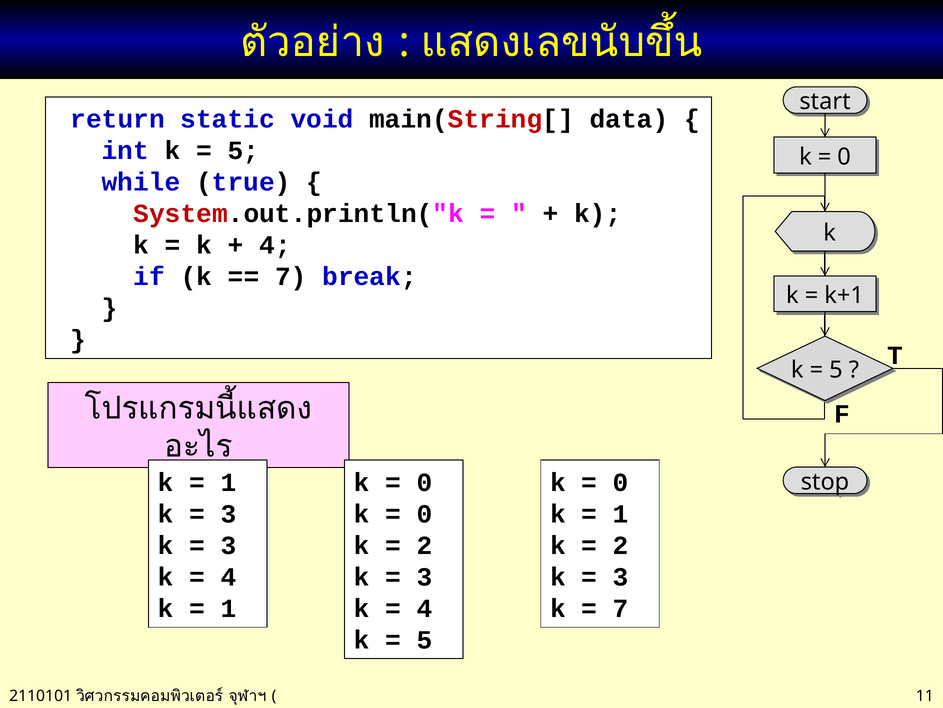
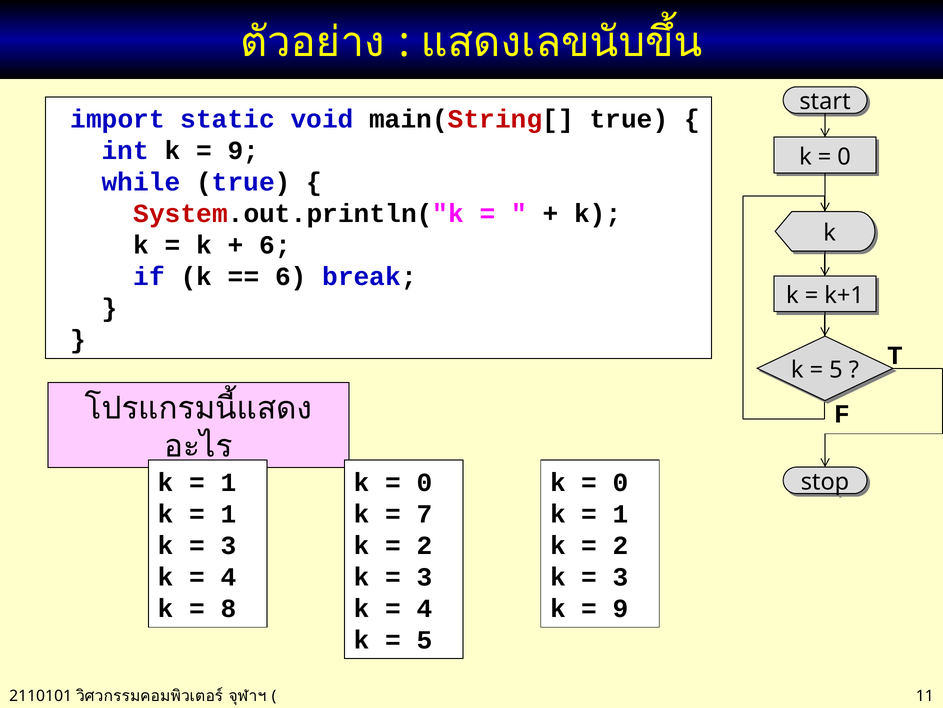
return: return -> import (118, 119)
main(String[ data: data -> true (629, 119)
5: 5 -> 9 (243, 151)
4: 4 -> 6 (275, 245)
7: 7 -> 6 (291, 276)
3: 3 -> 1 (228, 514)
0: 0 -> 7 (425, 514)
1: 1 -> 8 (228, 608)
7: 7 -> 9 (621, 608)
